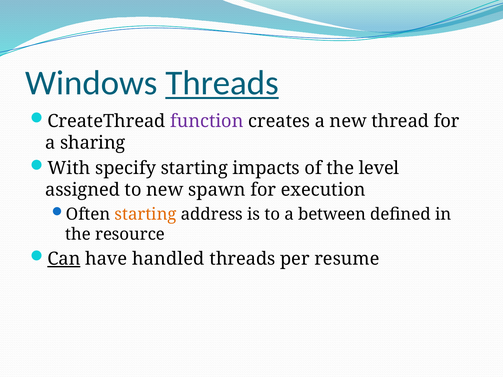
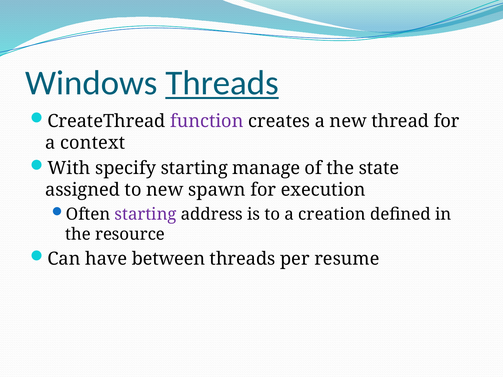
sharing: sharing -> context (93, 143)
impacts: impacts -> manage (266, 168)
level: level -> state (379, 168)
starting colour: orange -> purple (146, 214)
between: between -> creation (332, 214)
Can underline: present -> none (64, 259)
handled: handled -> between (168, 259)
